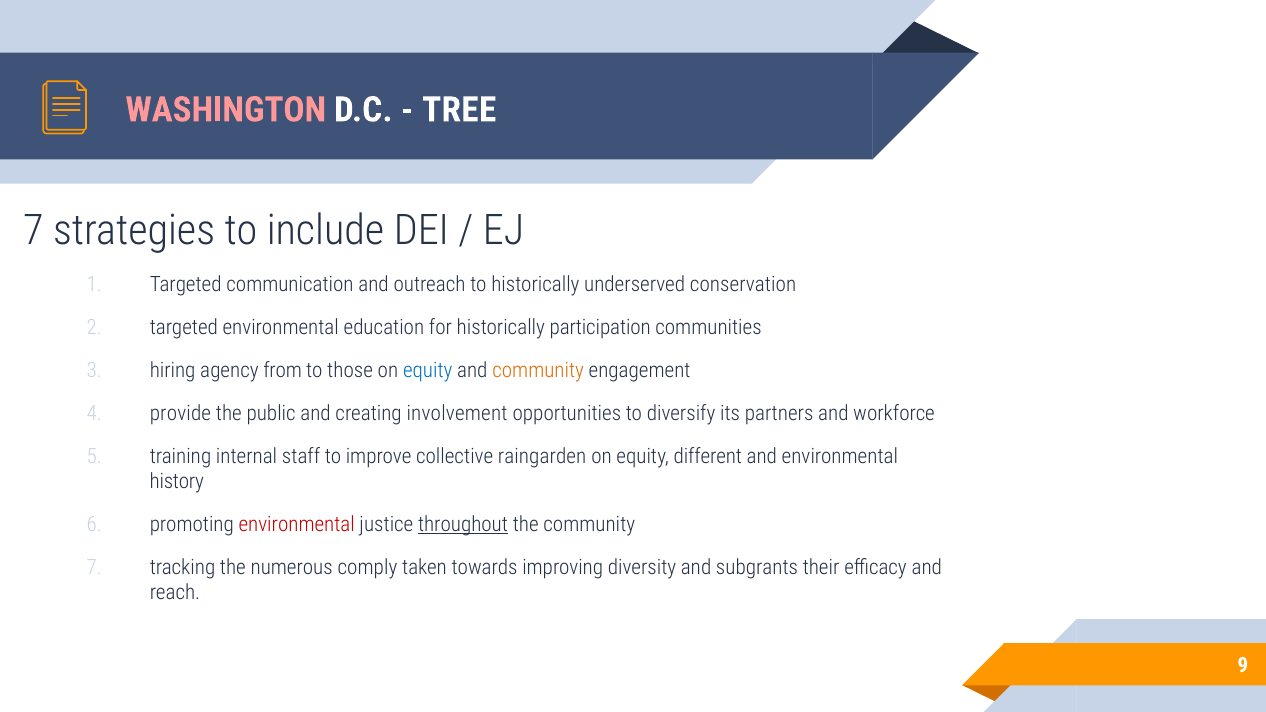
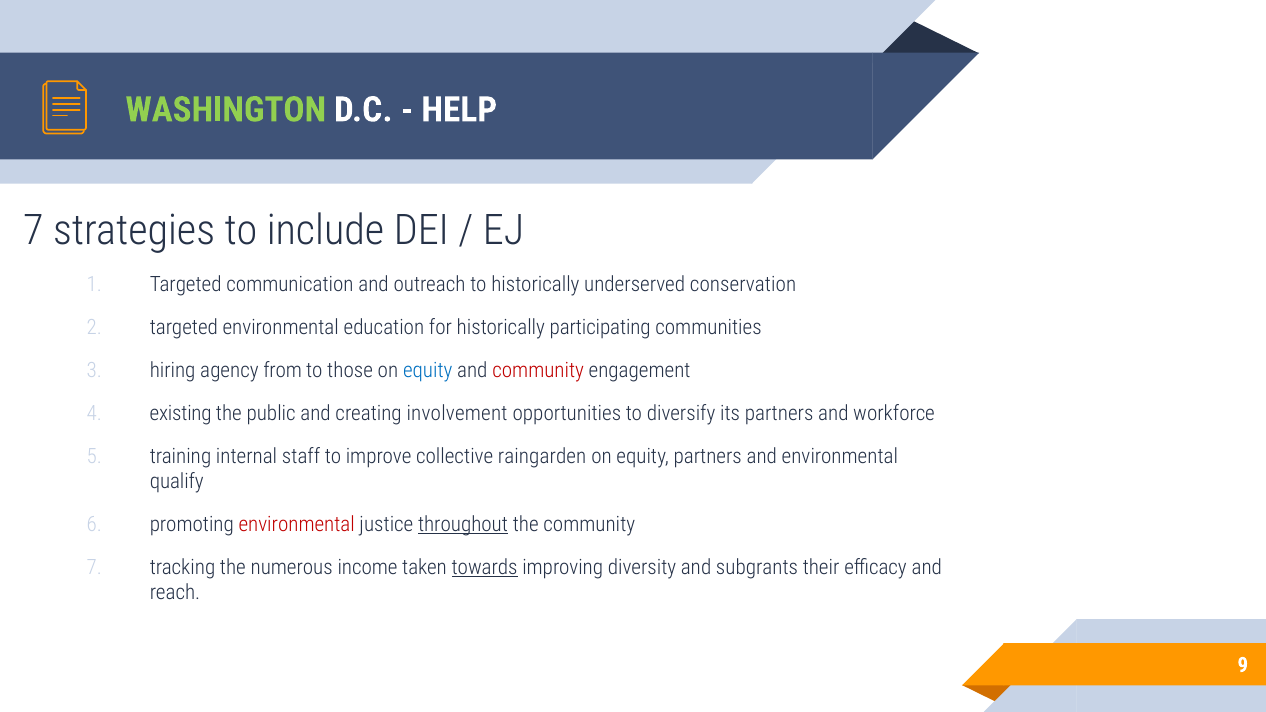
WASHINGTON colour: pink -> light green (226, 110)
TREE: TREE -> HELP (459, 110)
participation: participation -> participating (600, 328)
community colour: orange -> red (538, 371)
provide: provide -> existing (181, 414)
equity different: different -> partners (708, 457)
history: history -> qualify (177, 482)
comply: comply -> income (368, 568)
towards underline: none -> present (485, 568)
